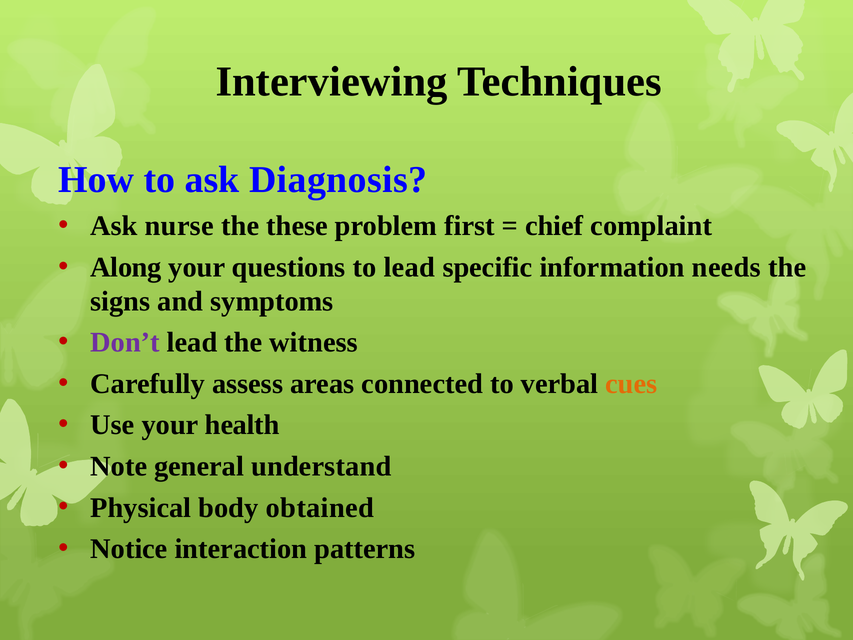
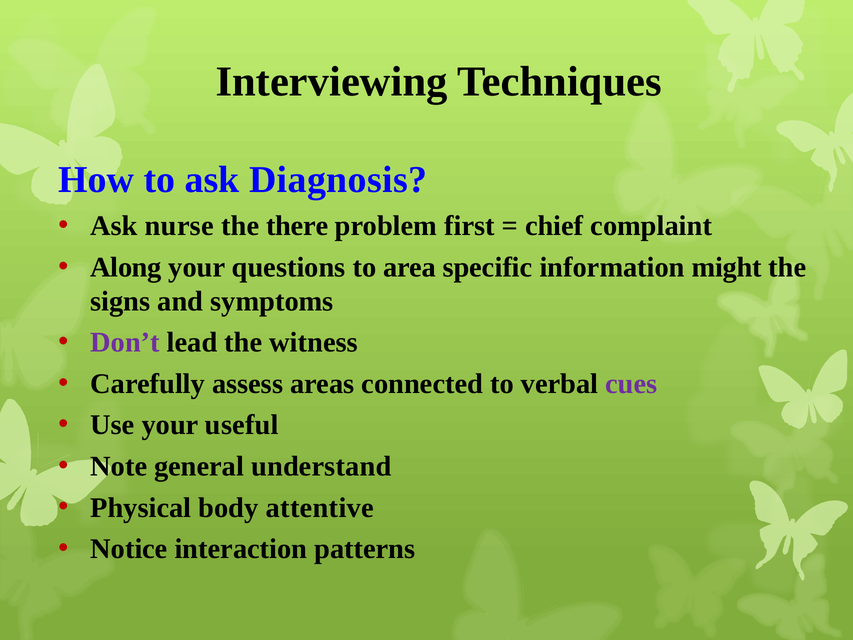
these: these -> there (297, 226)
to lead: lead -> area (410, 267)
needs: needs -> might (727, 267)
cues colour: orange -> purple (631, 384)
health: health -> useful (242, 425)
obtained: obtained -> attentive (320, 507)
